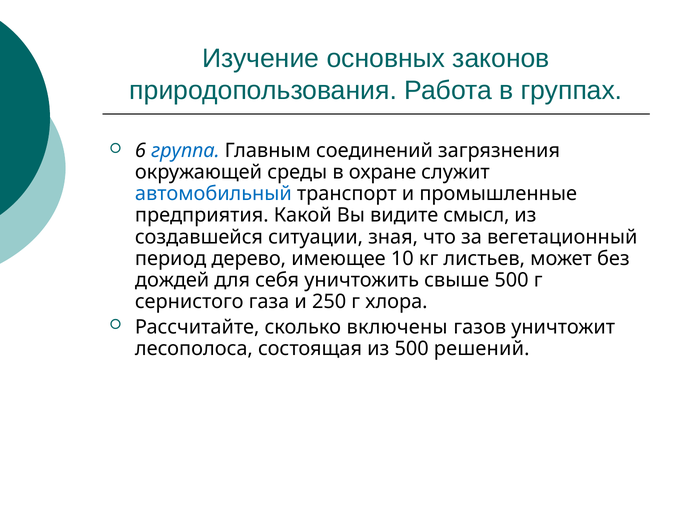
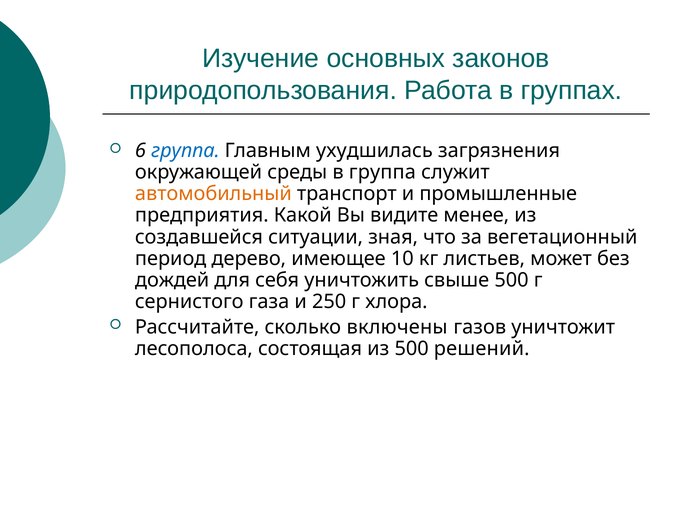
соединений: соединений -> ухудшилась (374, 151)
в охране: охране -> группа (382, 172)
автомобильный colour: blue -> orange (213, 194)
смысл: смысл -> менее (476, 215)
